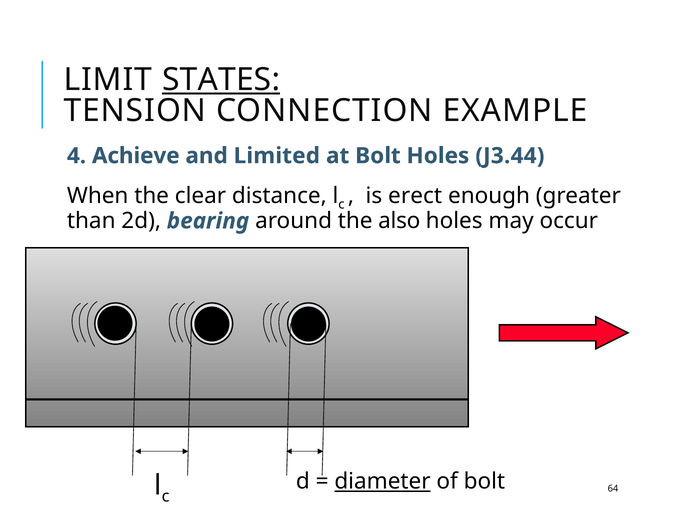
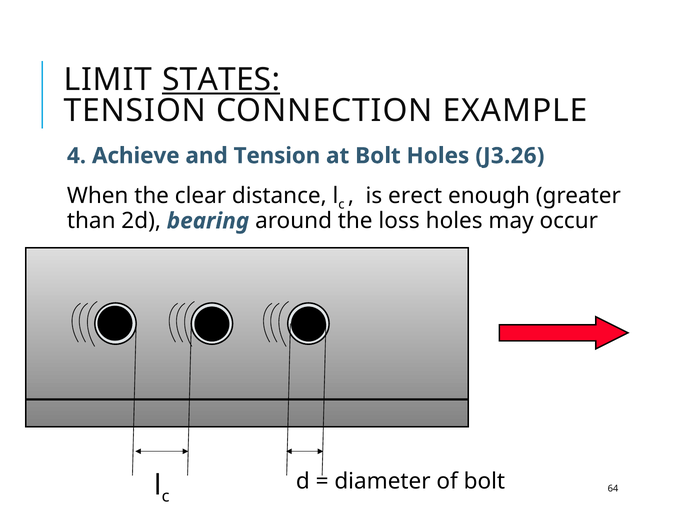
and Limited: Limited -> Tension (277, 156)
J3.44: J3.44 -> J3.26 (510, 156)
also: also -> loss (399, 221)
diameter underline: present -> none (383, 482)
